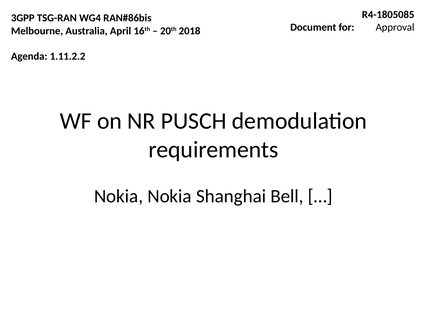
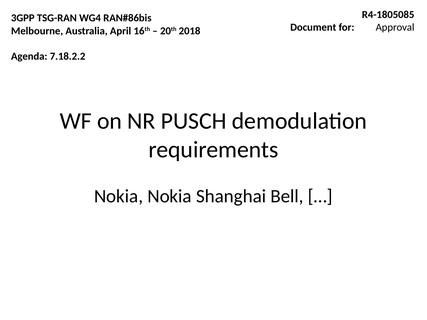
1.11.2.2: 1.11.2.2 -> 7.18.2.2 (68, 56)
